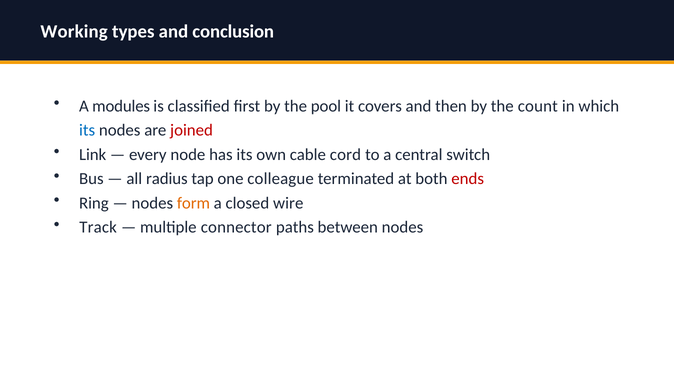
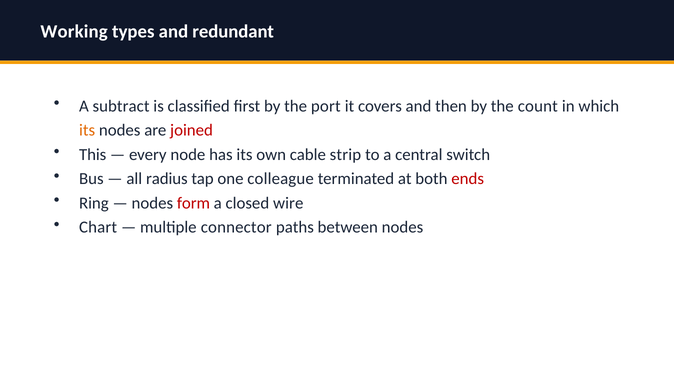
conclusion: conclusion -> redundant (233, 32)
modules: modules -> subtract (121, 106)
pool: pool -> port (326, 106)
its colour: blue -> orange (87, 130)
Link: Link -> This (93, 155)
cord: cord -> strip (345, 155)
form colour: orange -> red (193, 203)
Track: Track -> Chart (98, 228)
